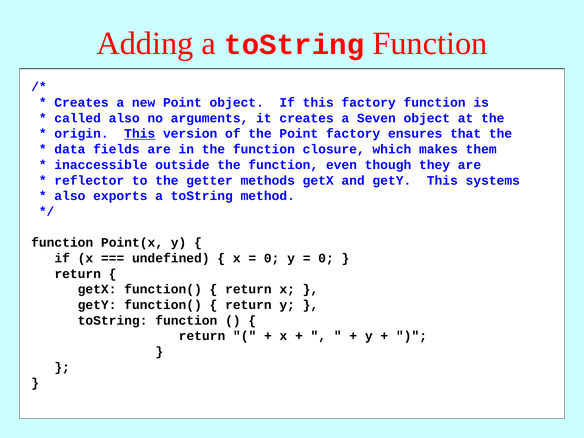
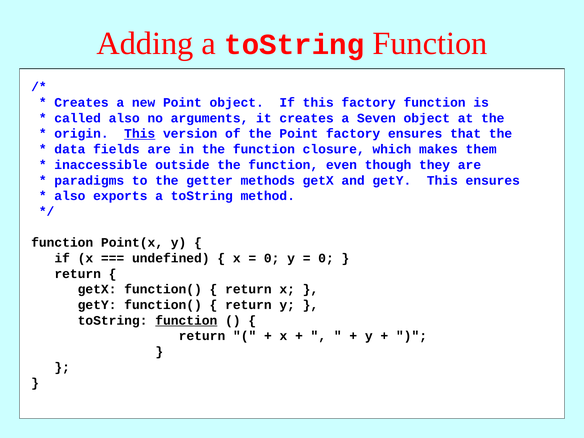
reflector: reflector -> paradigms (89, 180)
This systems: systems -> ensures (493, 180)
function underline: none -> present (186, 320)
